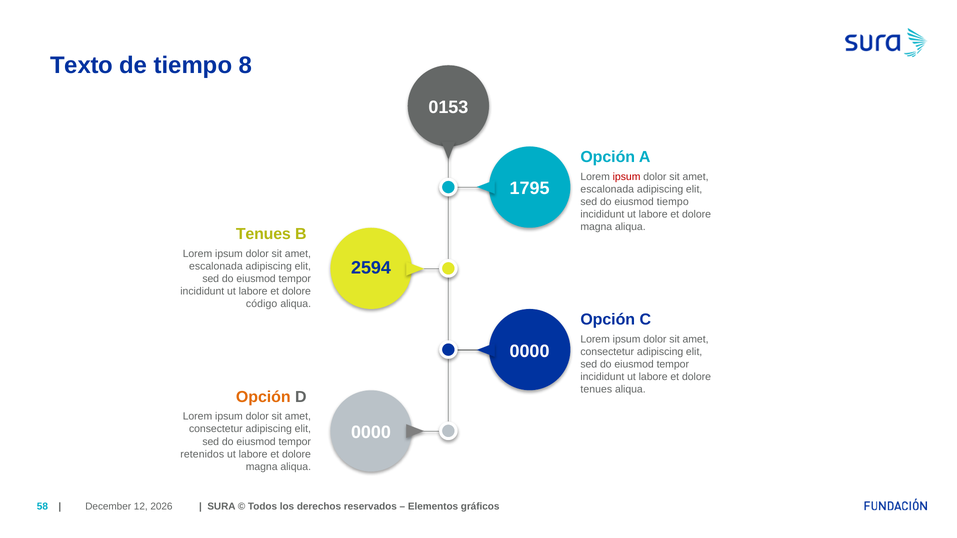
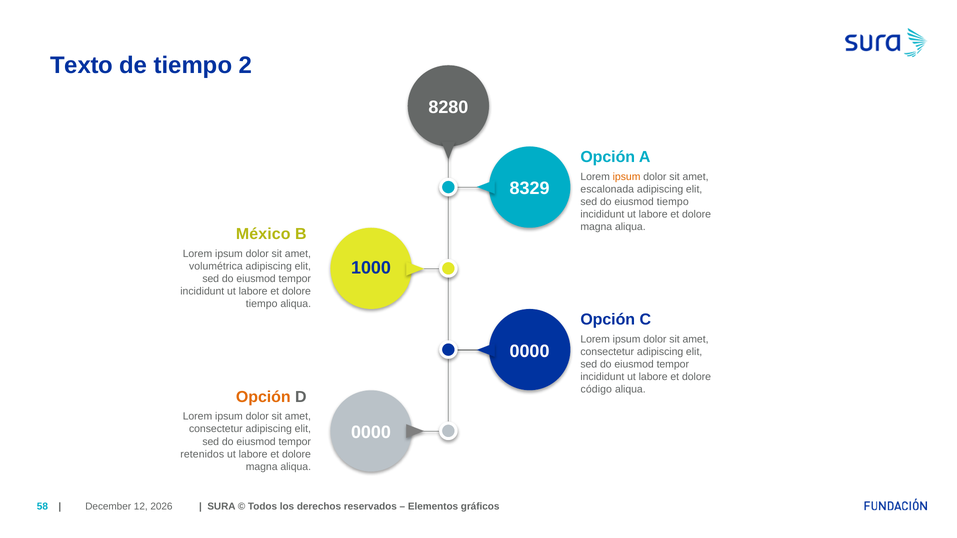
8: 8 -> 2 (245, 66)
0153: 0153 -> 8280 (448, 107)
ipsum colour: red -> orange (627, 177)
1795: 1795 -> 8329 (530, 189)
Tenues: Tenues -> México (263, 234)
2594: 2594 -> 1000 (371, 268)
escalonada: escalonada -> volumétrica (216, 267)
código: código -> tiempo (262, 304)
tenues: tenues -> código (596, 390)
